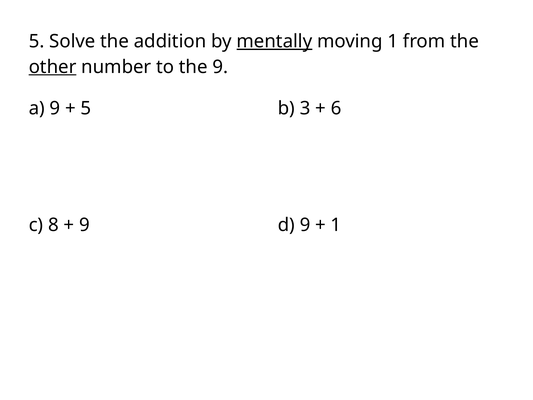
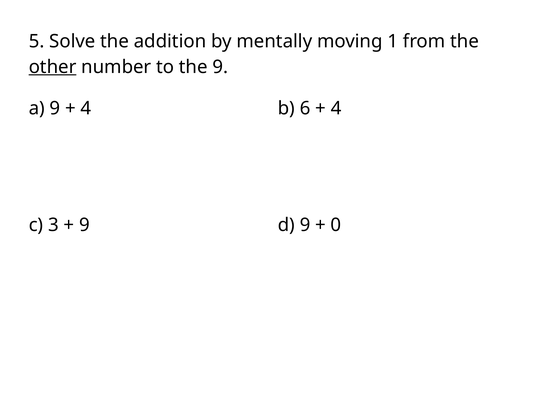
mentally underline: present -> none (274, 41)
5: 5 -> 4 (86, 108)
3: 3 -> 6 (305, 108)
6: 6 -> 4 (336, 108)
8: 8 -> 3 (53, 225)
1: 1 -> 0 (336, 225)
